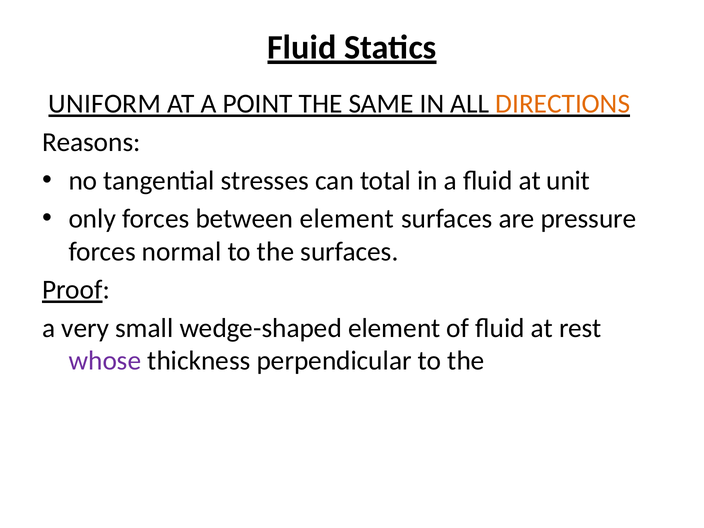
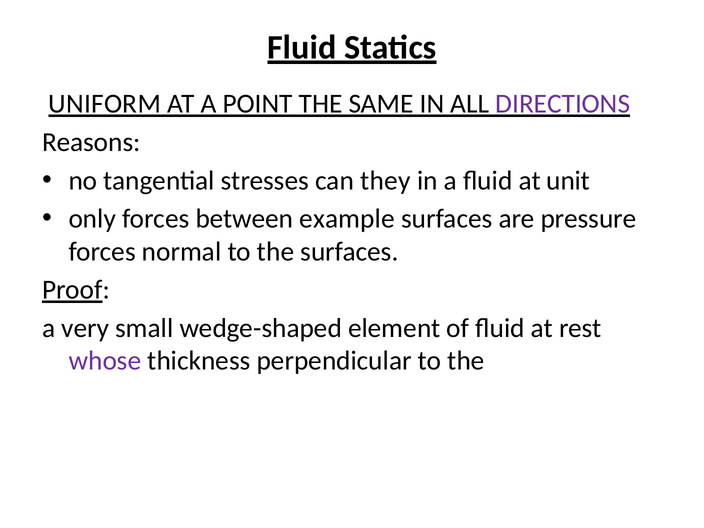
DIRECTIONS colour: orange -> purple (563, 104)
total: total -> they (385, 180)
between element: element -> example (347, 219)
